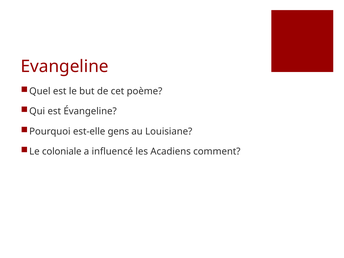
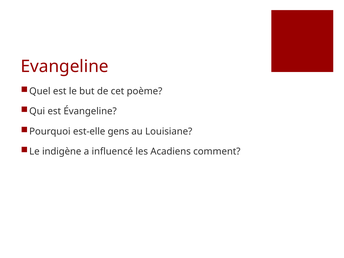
coloniale: coloniale -> indigène (62, 151)
